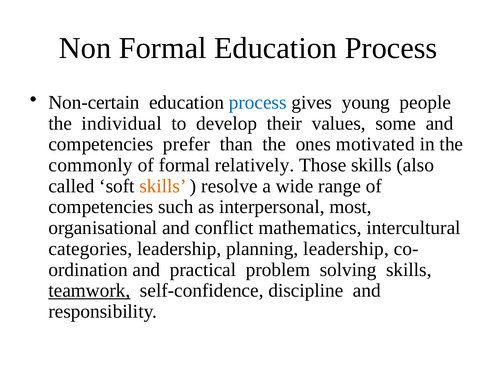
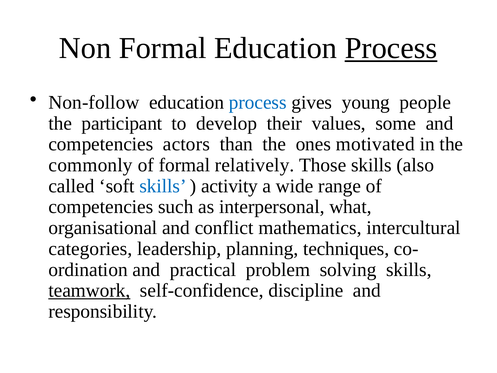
Process underline: none -> present (391, 48)
Non-certain: Non-certain -> Non-follow (94, 102)
individual: individual -> participant (122, 123)
prefer: prefer -> actors (186, 144)
skills colour: orange -> blue (163, 186)
resolve: resolve -> activity (230, 186)
most: most -> what (351, 207)
planning leadership: leadership -> techniques (346, 249)
